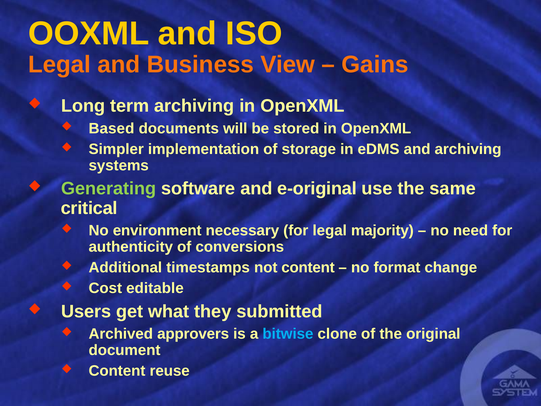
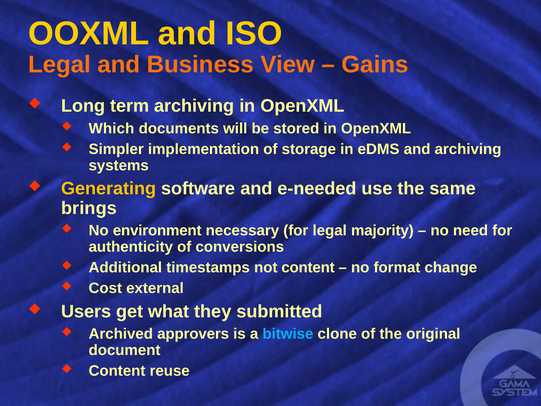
Based: Based -> Which (111, 128)
Generating colour: light green -> yellow (109, 189)
e-original: e-original -> e-needed (317, 189)
critical: critical -> brings (89, 208)
editable: editable -> external (155, 288)
